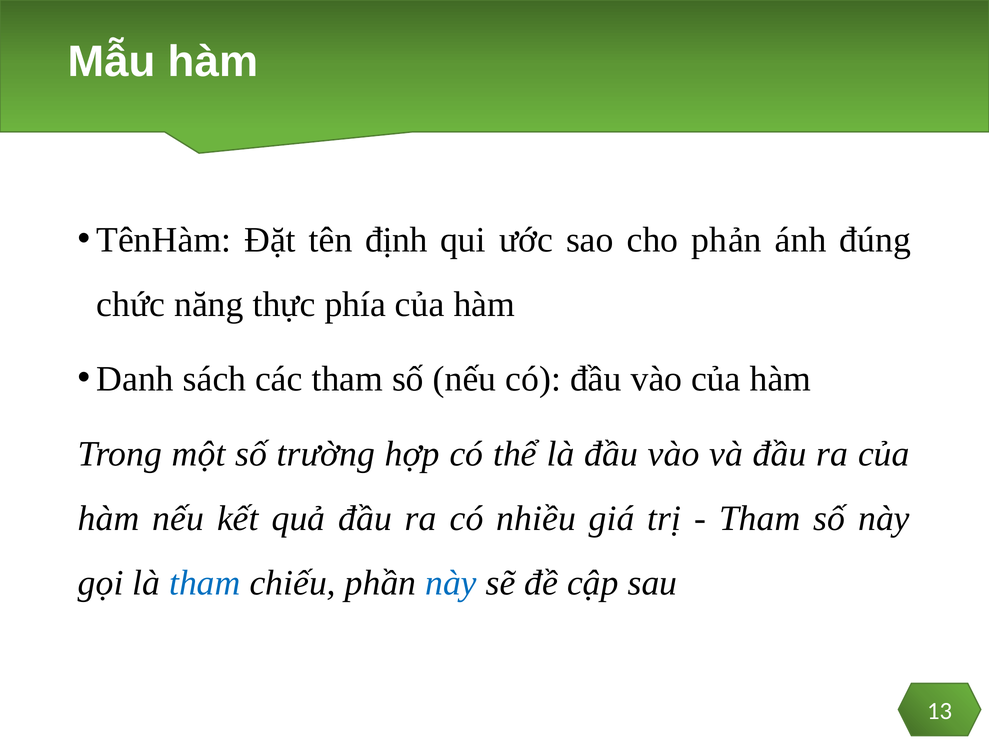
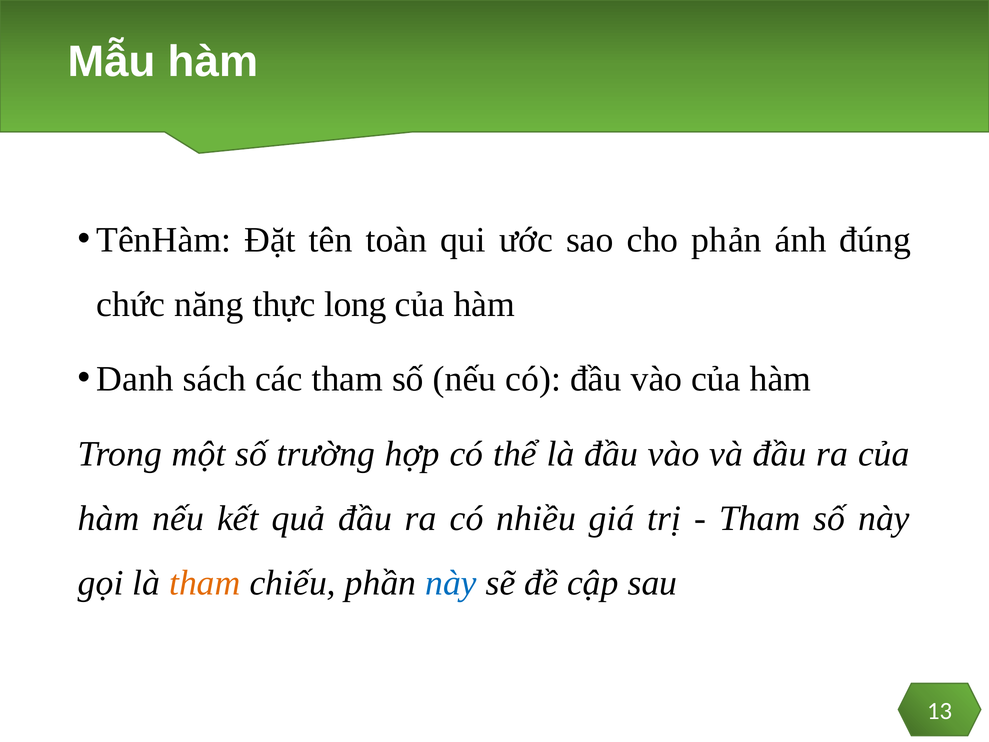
định: định -> toàn (396, 240)
phía: phía -> long (355, 304)
tham colour: blue -> orange (205, 583)
